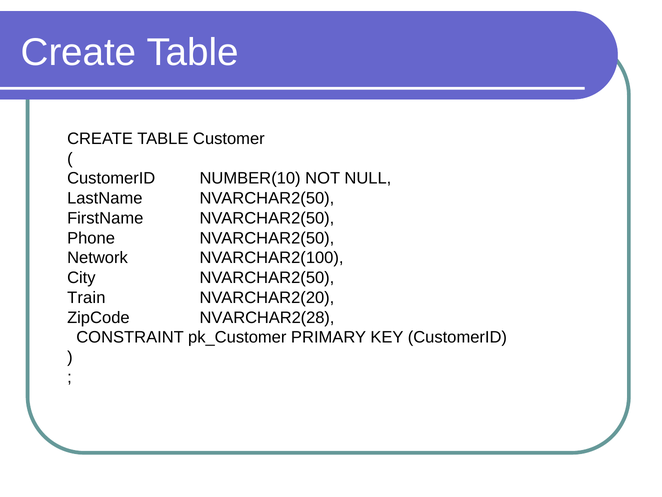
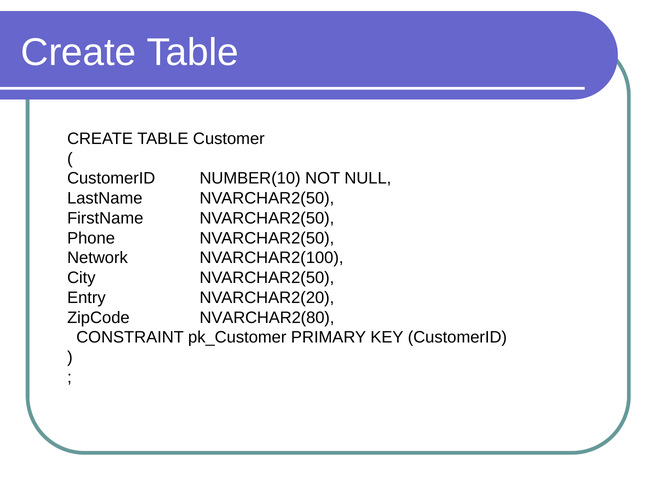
Train: Train -> Entry (86, 297)
NVARCHAR2(28: NVARCHAR2(28 -> NVARCHAR2(80 (267, 317)
